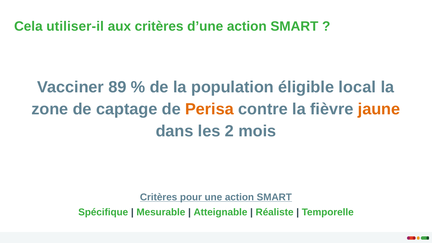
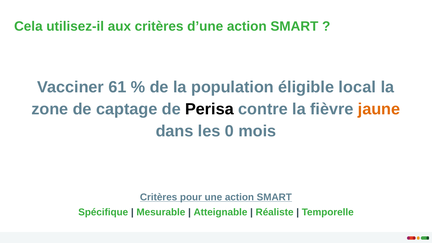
utiliser-il: utiliser-il -> utilisez-il (75, 26)
89: 89 -> 61 (117, 87)
Perisa colour: orange -> black (209, 109)
2: 2 -> 0 (229, 131)
